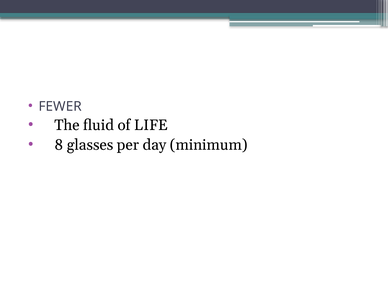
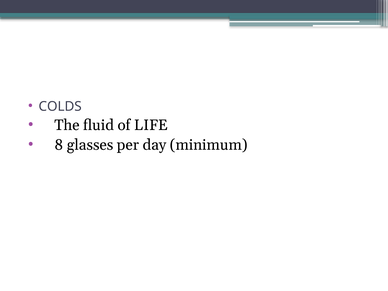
FEWER: FEWER -> COLDS (60, 106)
